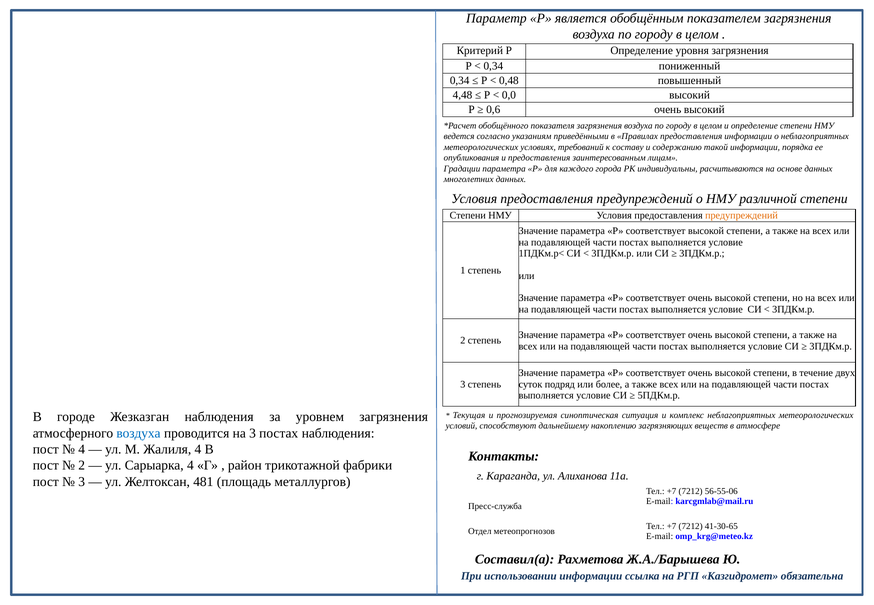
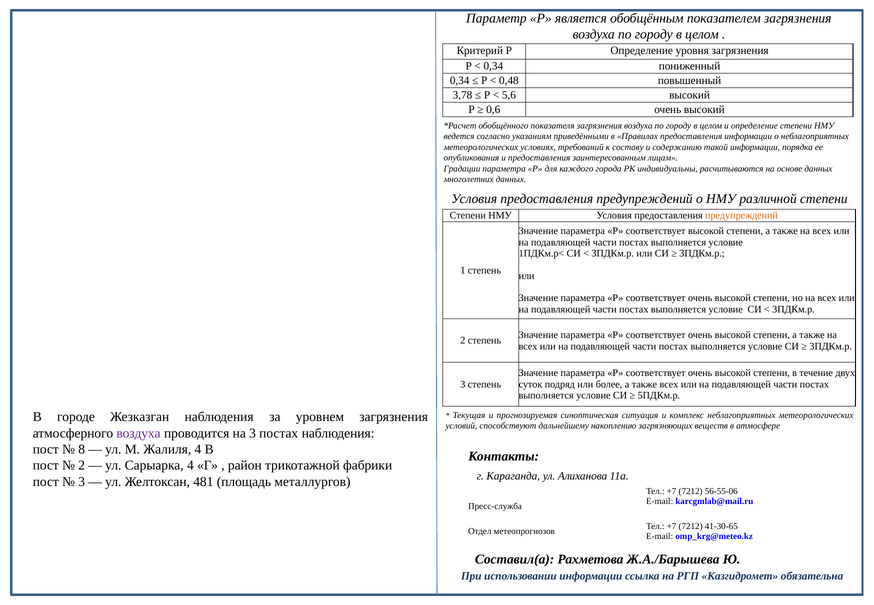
4,48: 4,48 -> 3,78 (462, 95)
0,0: 0,0 -> 5,6 (509, 95)
воздуха colour: blue -> purple (138, 433)
4: 4 -> 8 (82, 449)
